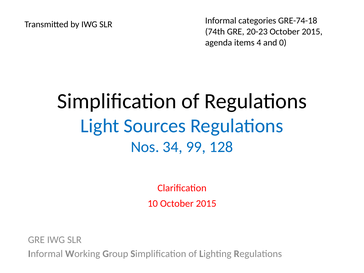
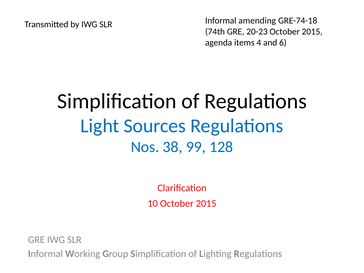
categories: categories -> amending (257, 21)
0: 0 -> 6 (283, 43)
34: 34 -> 38 (173, 147)
